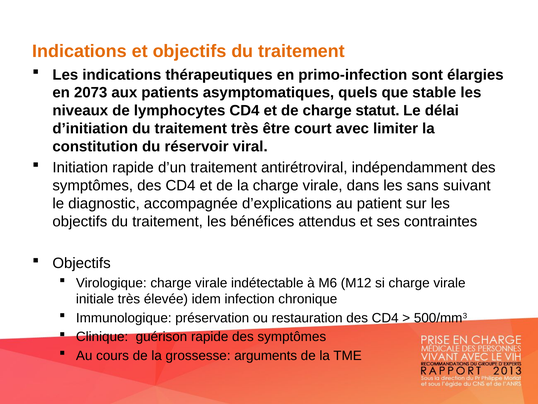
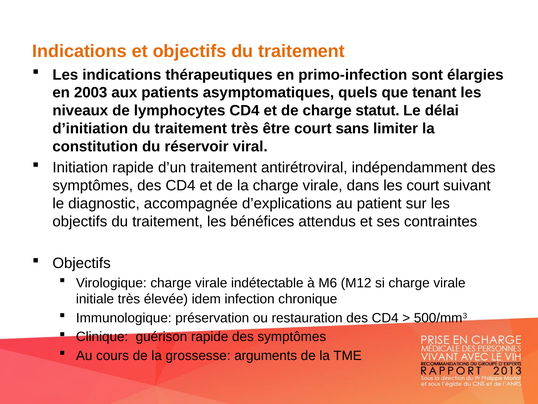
2073: 2073 -> 2003 (91, 93)
stable: stable -> tenant (434, 93)
avec: avec -> sans (352, 128)
les sans: sans -> court (423, 185)
